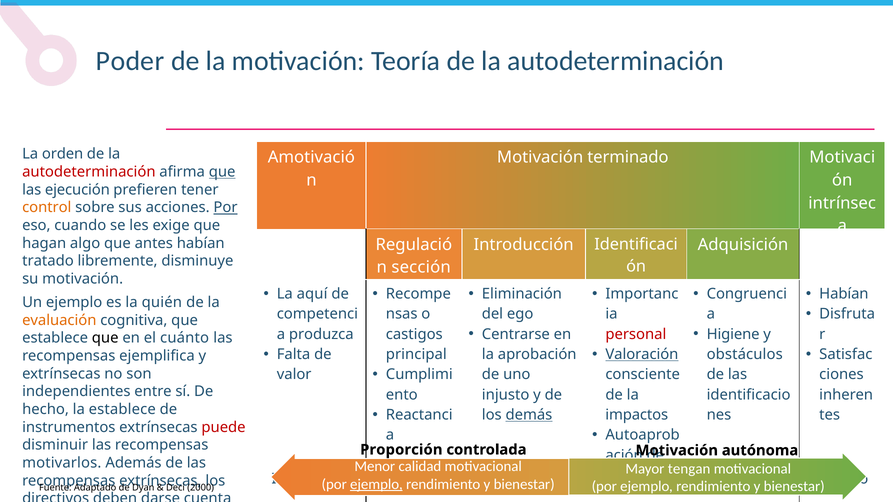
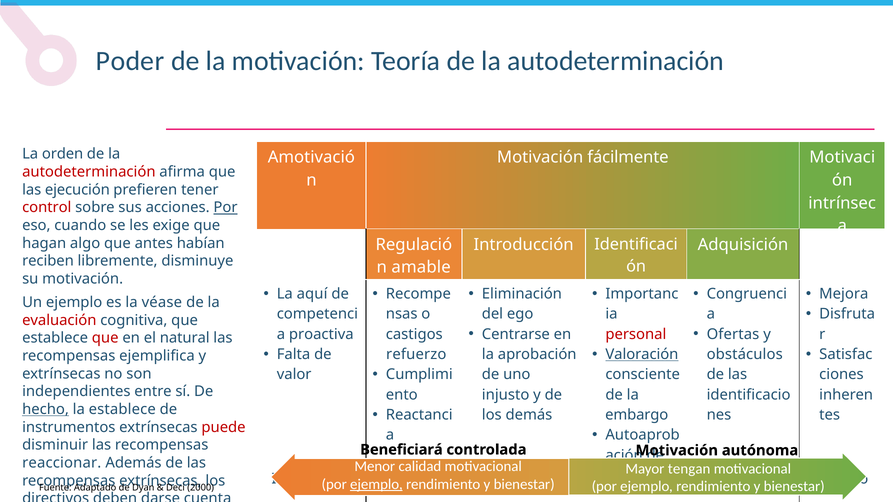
terminado: terminado -> fácilmente (628, 158)
que underline: present -> none (222, 172)
control colour: orange -> red (47, 208)
tratado: tratado -> reciben (48, 261)
sección: sección -> amable (421, 267)
Habían: Habían -> Mejora (844, 294)
quién: quién -> véase (162, 302)
evaluación colour: orange -> red (59, 320)
Higiene: Higiene -> Ofertas (733, 334)
produzca: produzca -> proactiva (321, 334)
que colour: black -> red (105, 338)
cuánto: cuánto -> natural (185, 338)
principal: principal -> refuerzo (416, 355)
hecho underline: none -> present (46, 410)
demás underline: present -> none (529, 415)
impactos: impactos -> embargo (637, 415)
Proporción: Proporción -> Beneficiará (401, 450)
motivarlos: motivarlos -> reaccionar (62, 463)
